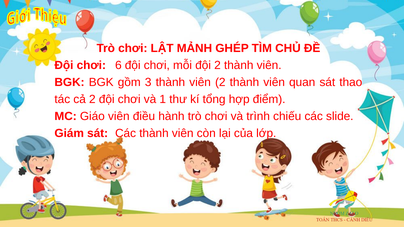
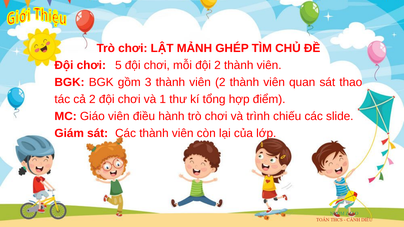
6: 6 -> 5 (118, 65)
